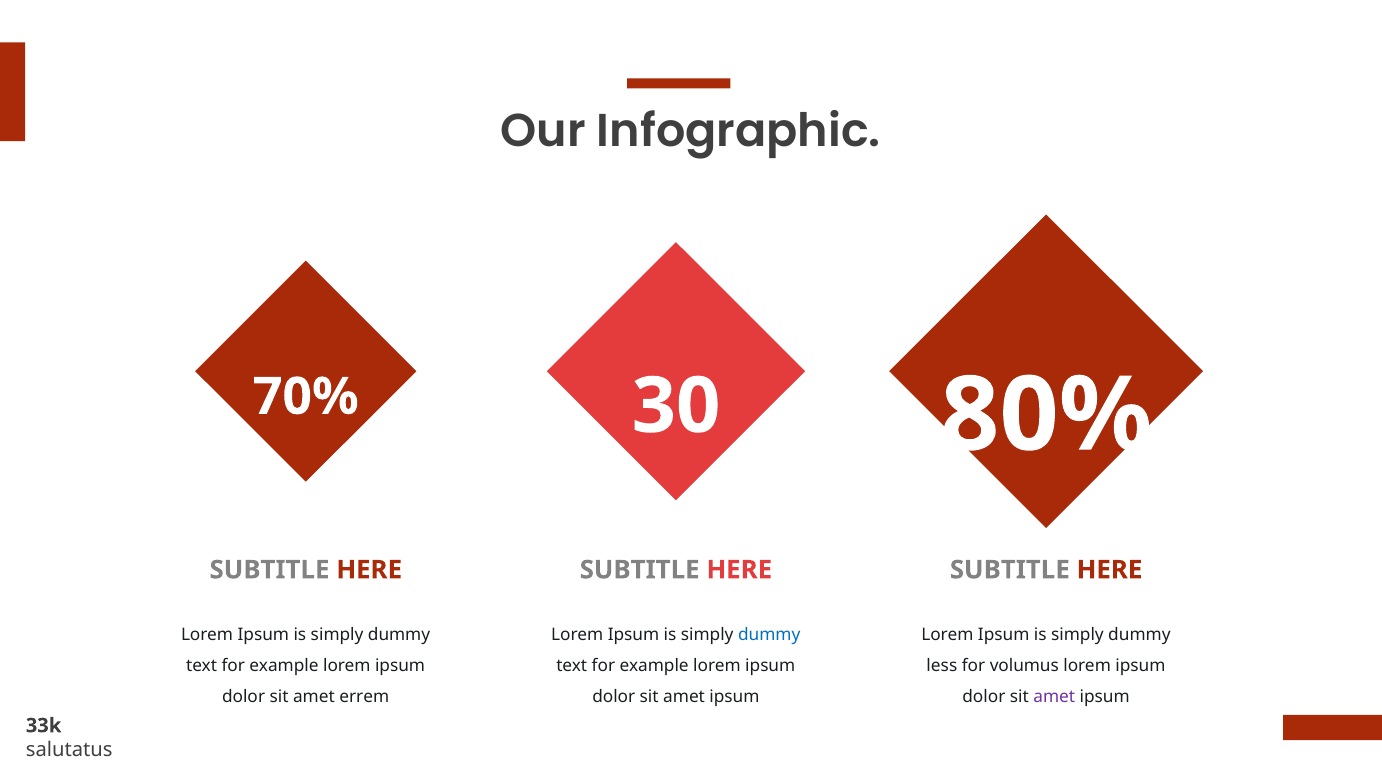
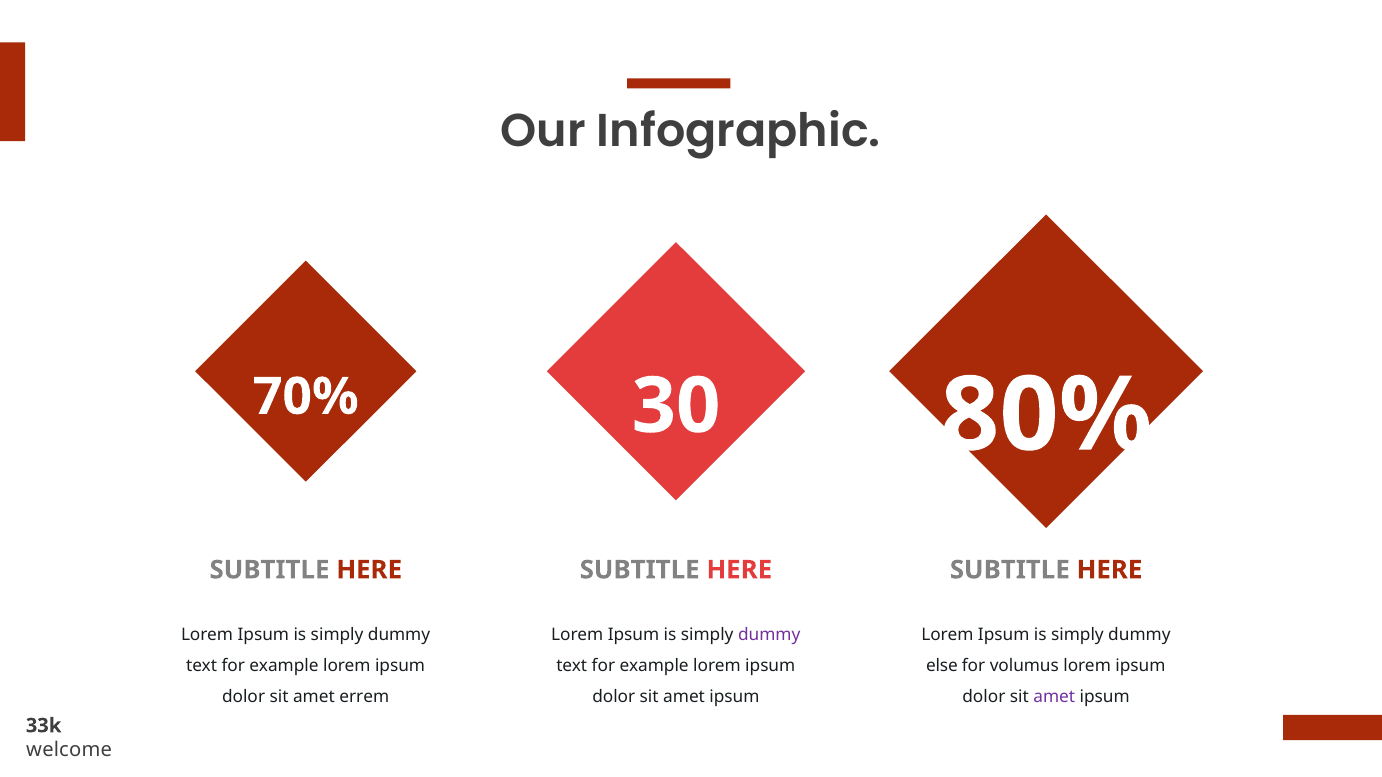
dummy colour: blue -> purple (769, 635)
less: less -> else (942, 666)
salutatus: salutatus -> welcome (69, 750)
